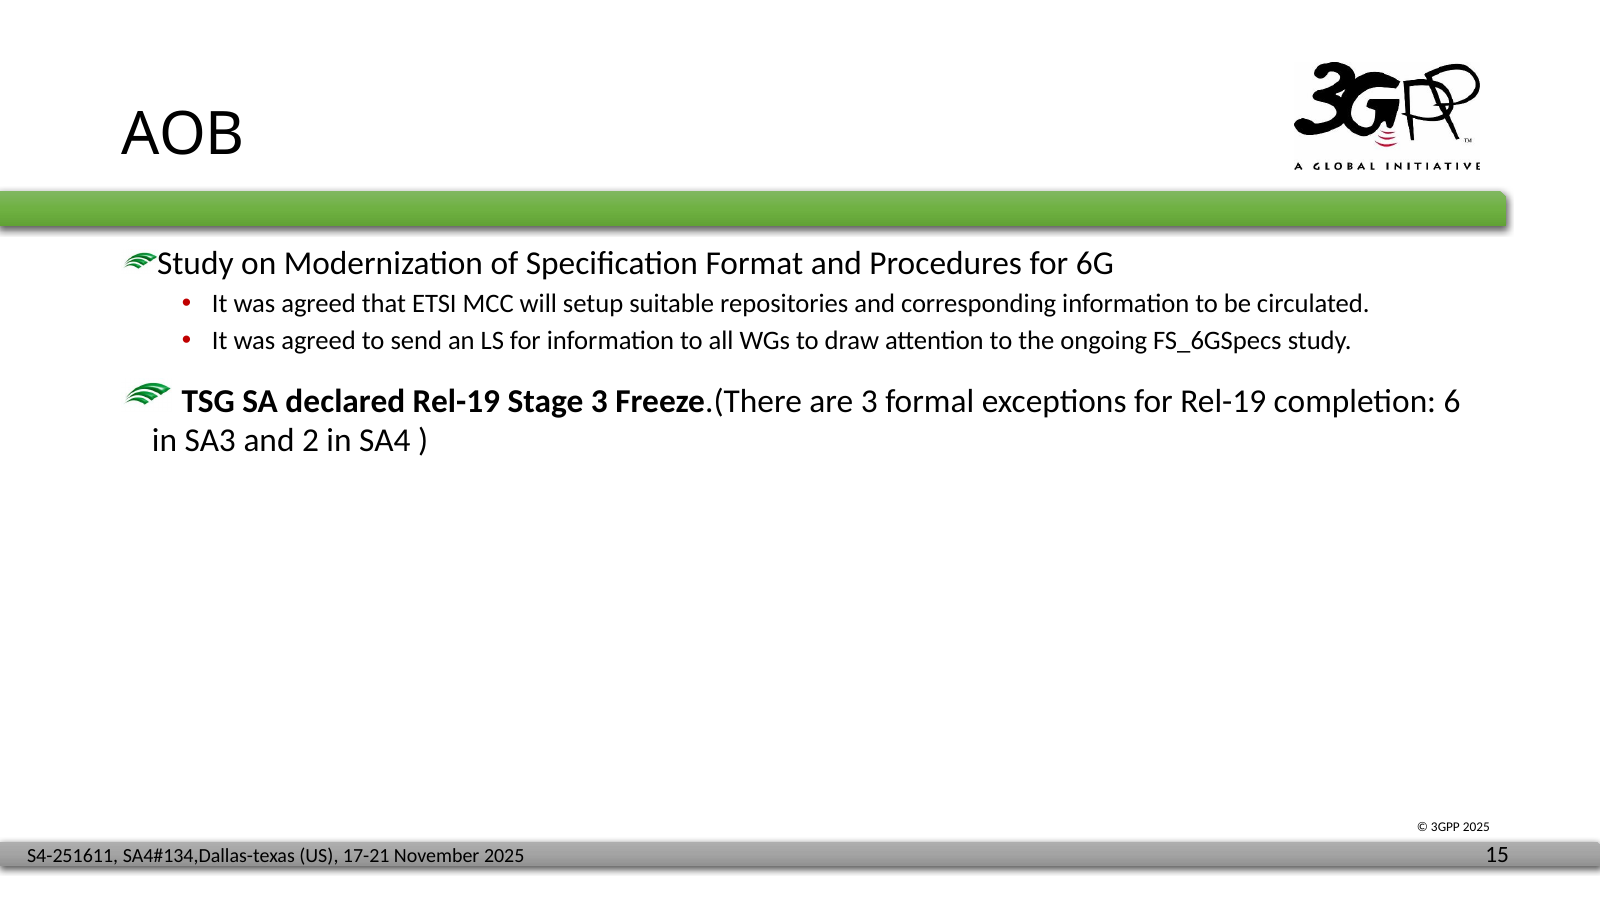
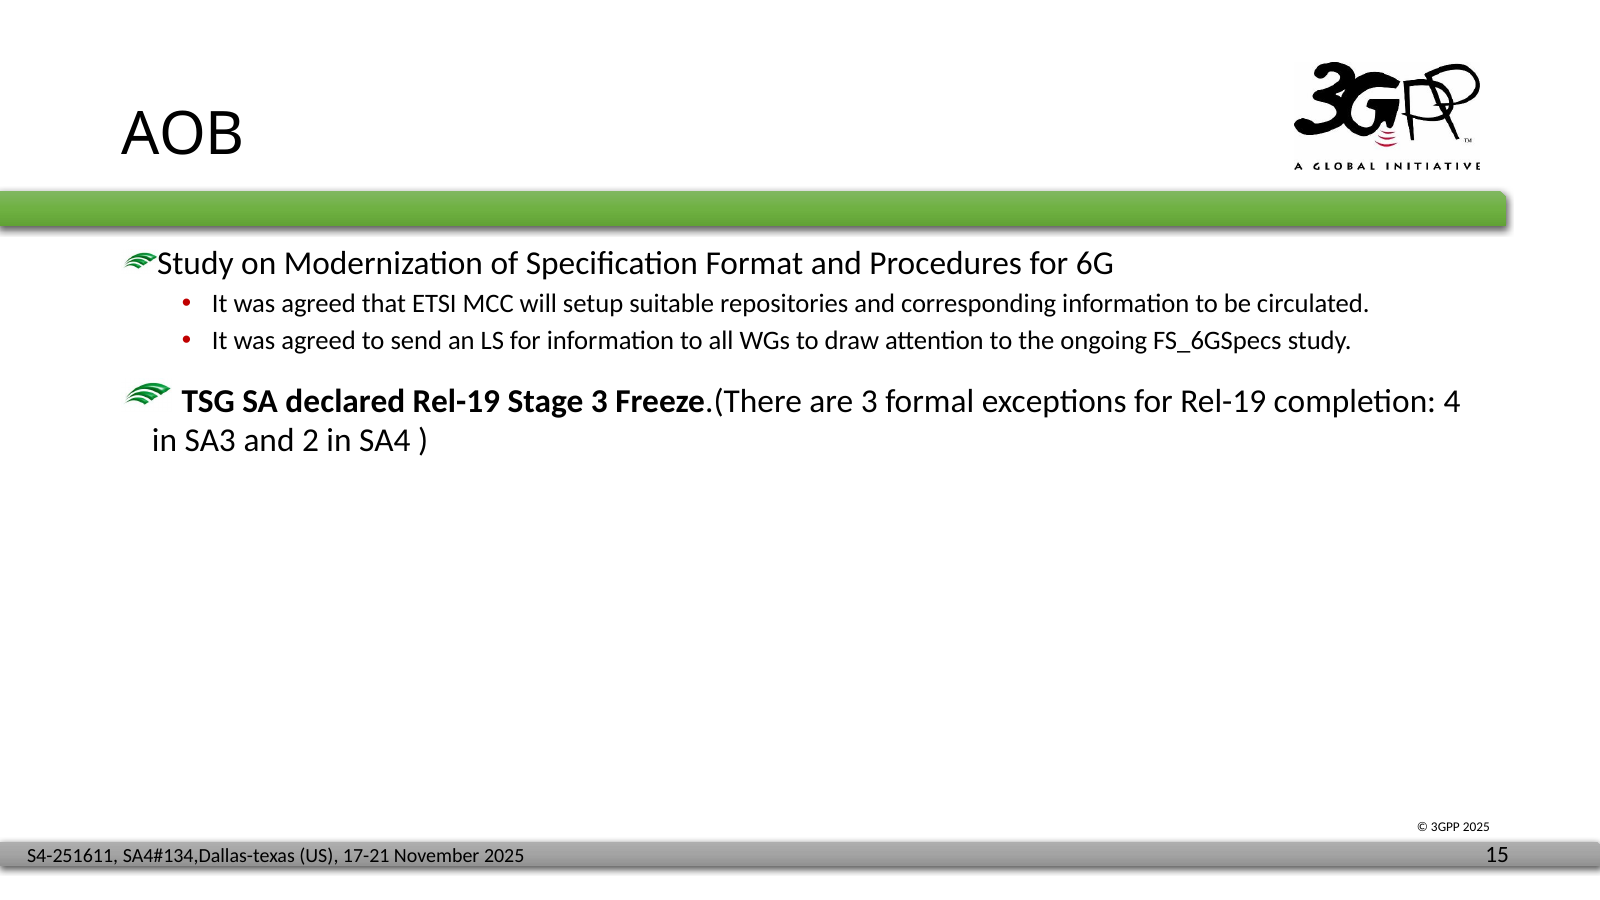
6: 6 -> 4 (1452, 402)
